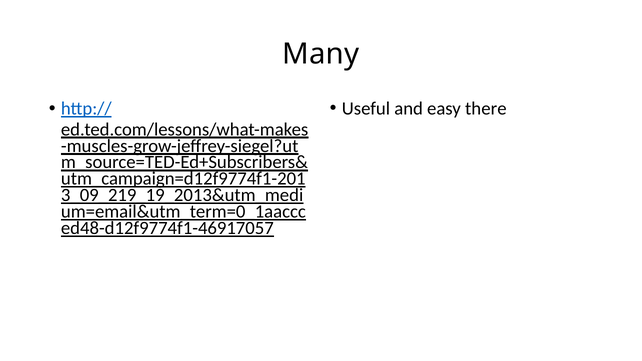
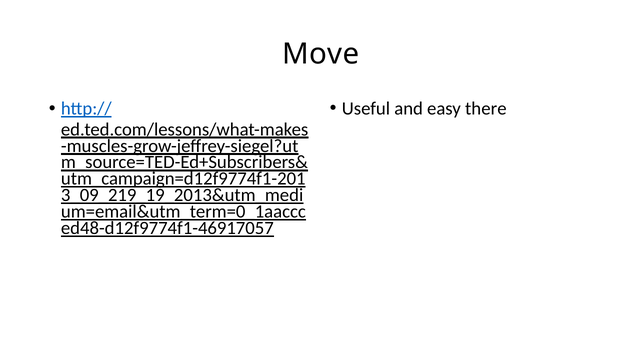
Many: Many -> Move (321, 54)
